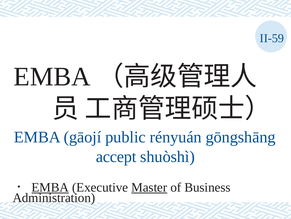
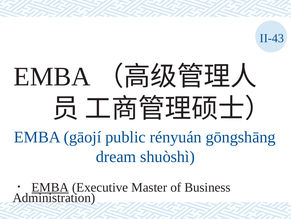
II-59: II-59 -> II-43 (272, 38)
accept: accept -> dream (116, 156)
Master underline: present -> none (149, 187)
